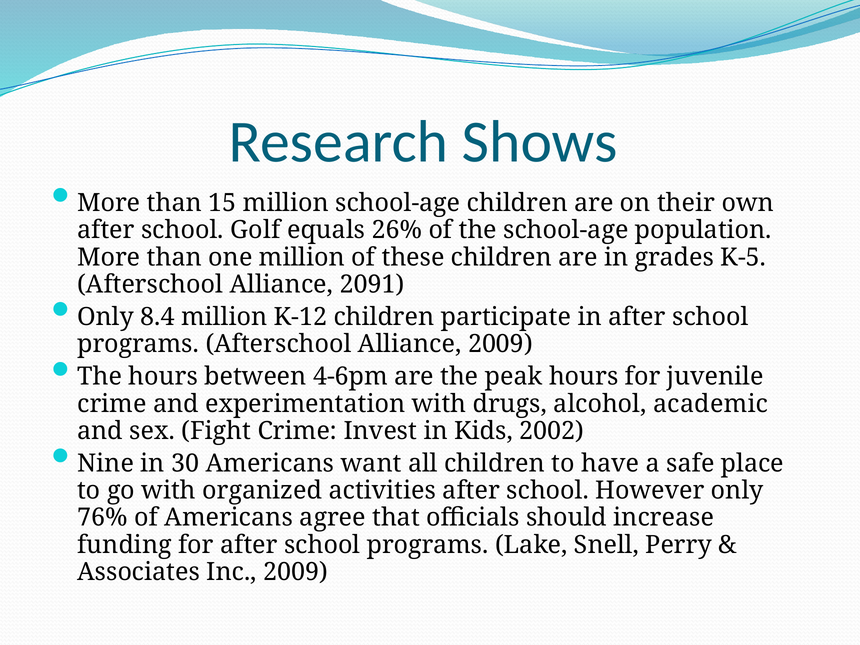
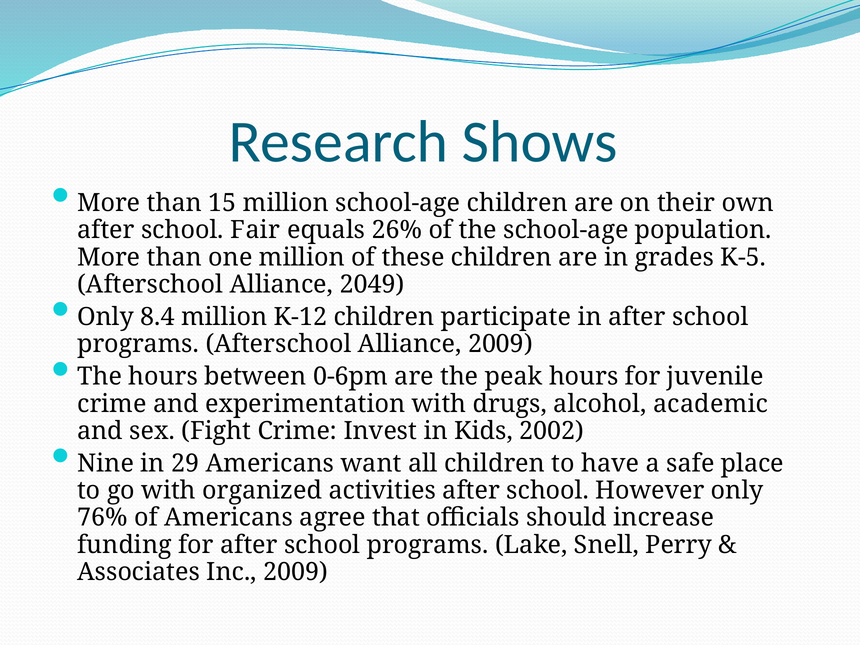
Golf: Golf -> Fair (255, 230)
2091: 2091 -> 2049 (372, 284)
4-6pm: 4-6pm -> 0-6pm (350, 377)
30: 30 -> 29 (185, 464)
